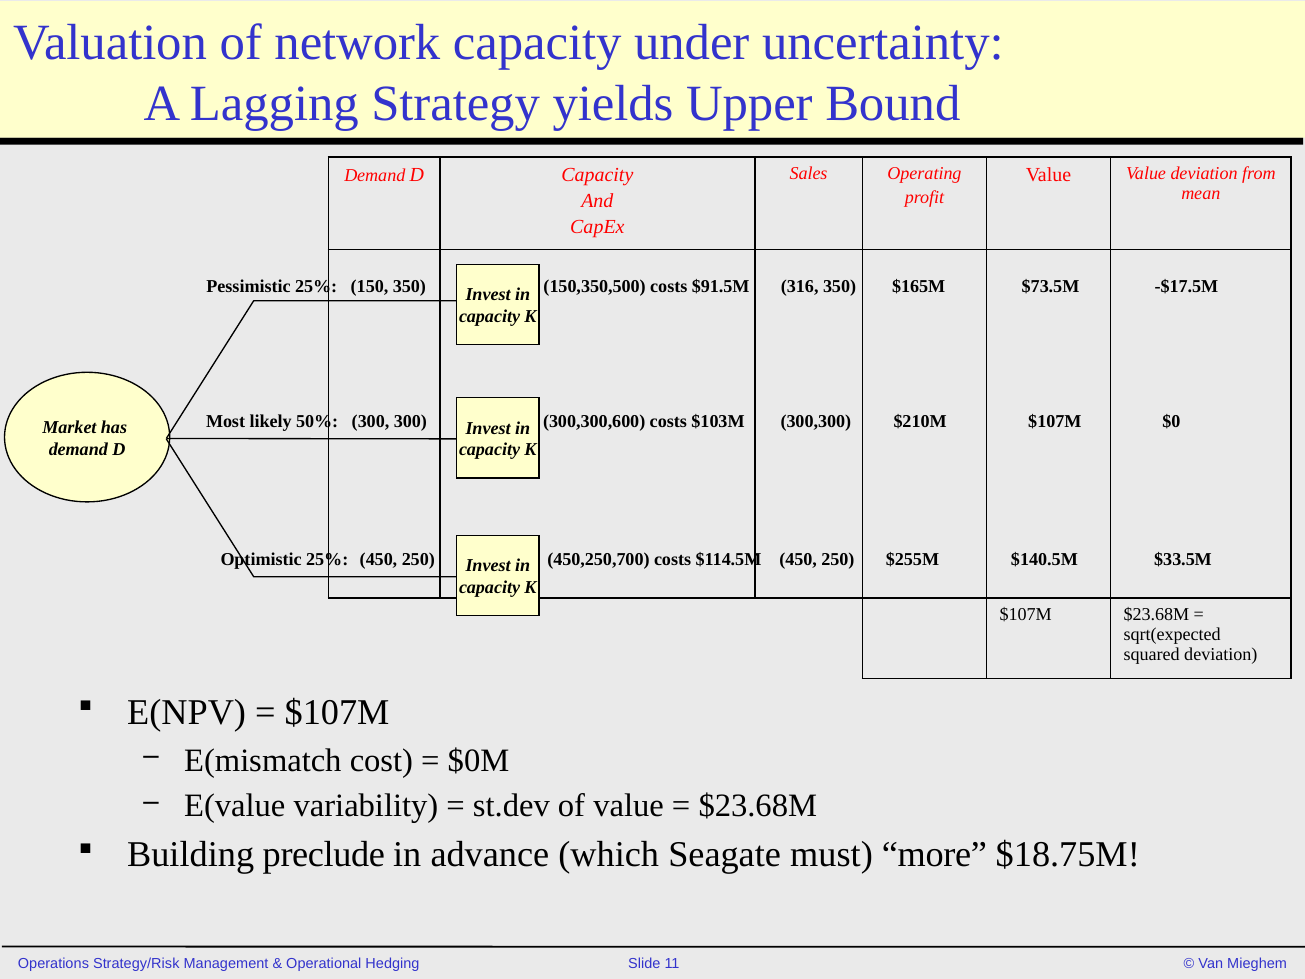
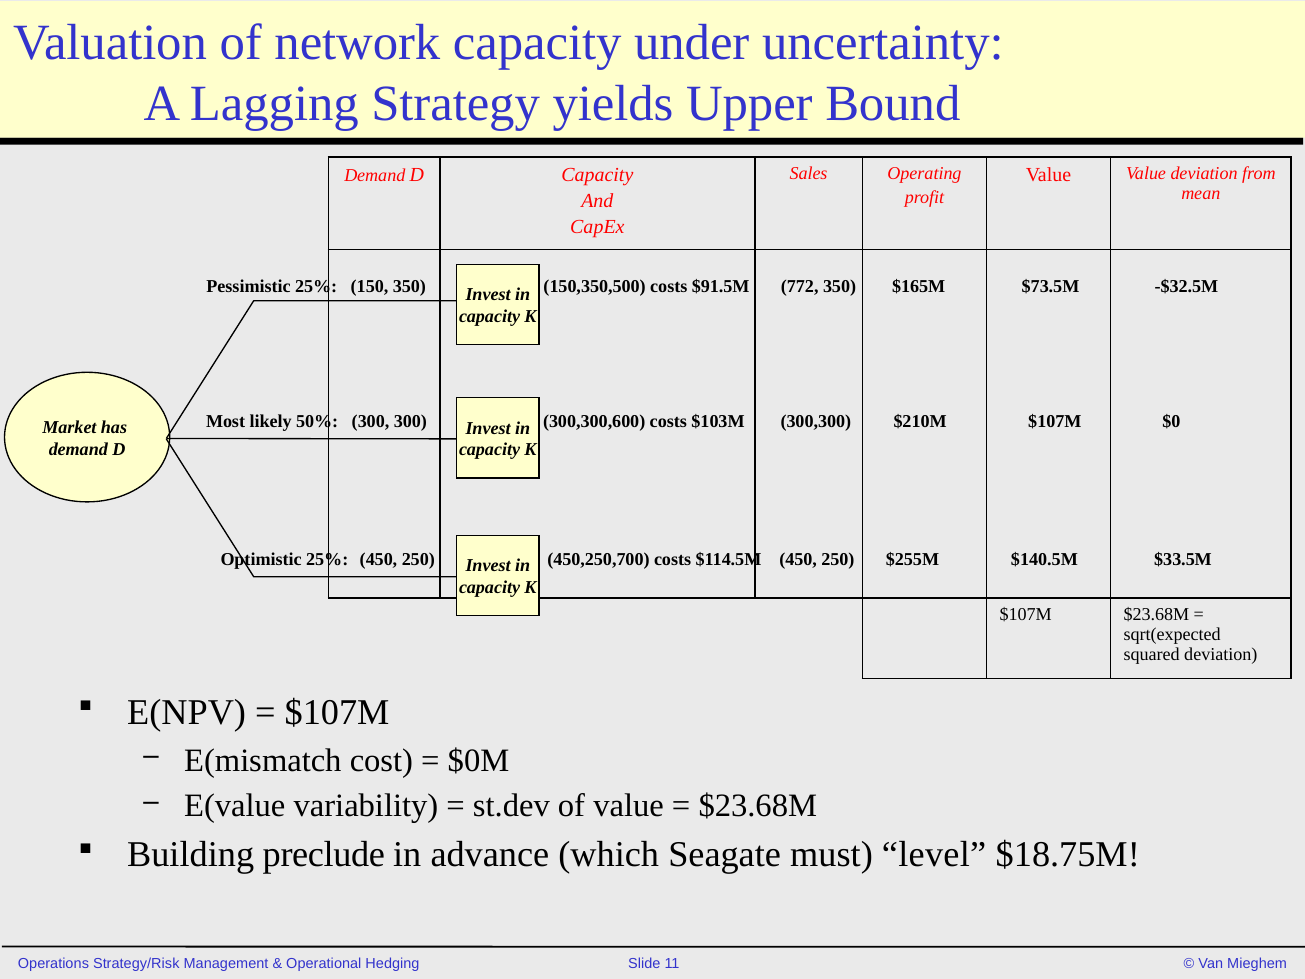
316: 316 -> 772 (800, 286)
-$17.5M: -$17.5M -> -$32.5M (1186, 286)
more: more -> level (934, 855)
